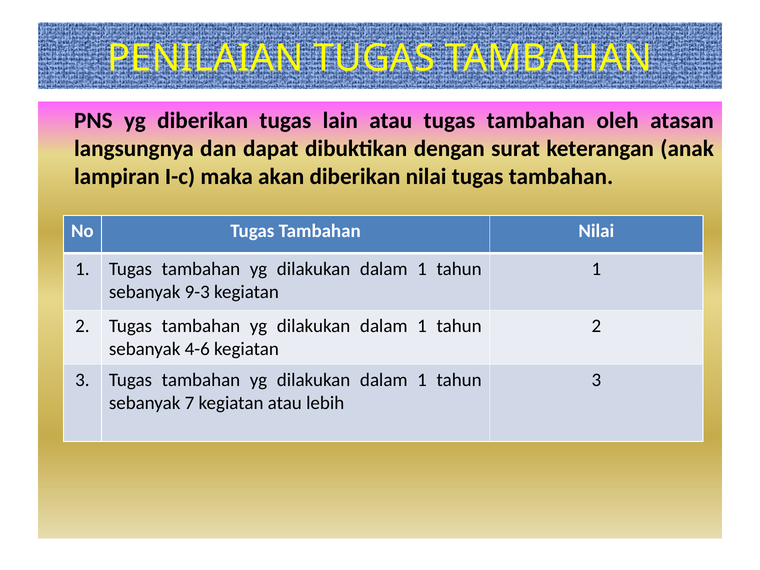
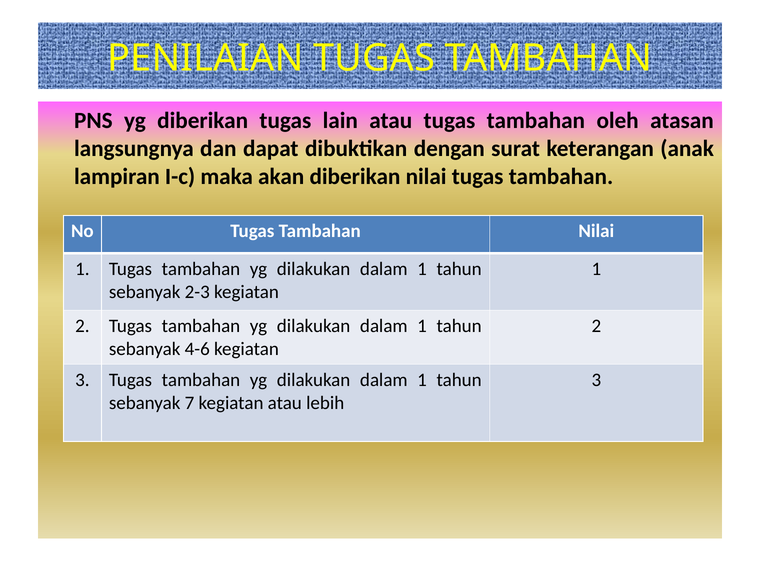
9-3: 9-3 -> 2-3 (197, 292)
